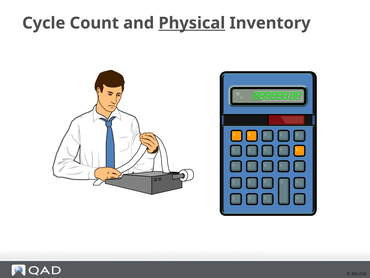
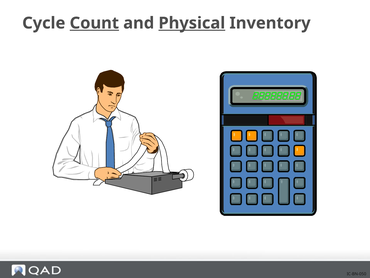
Count underline: none -> present (94, 23)
